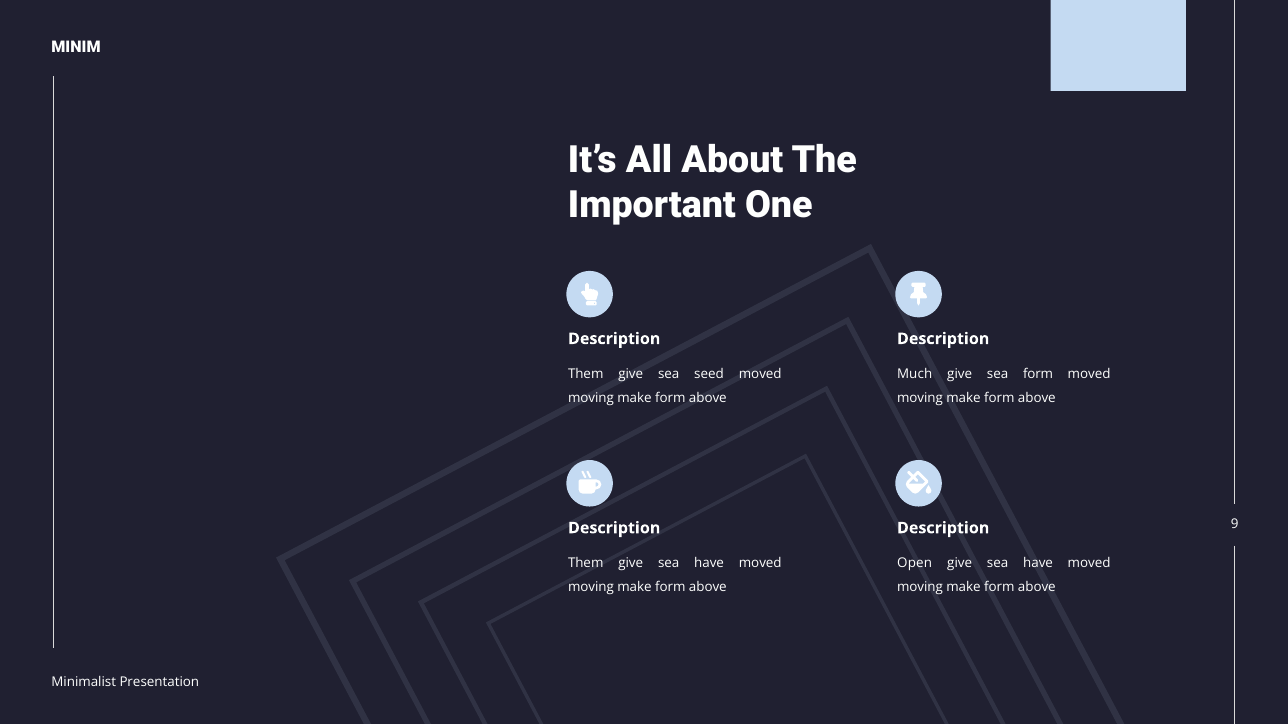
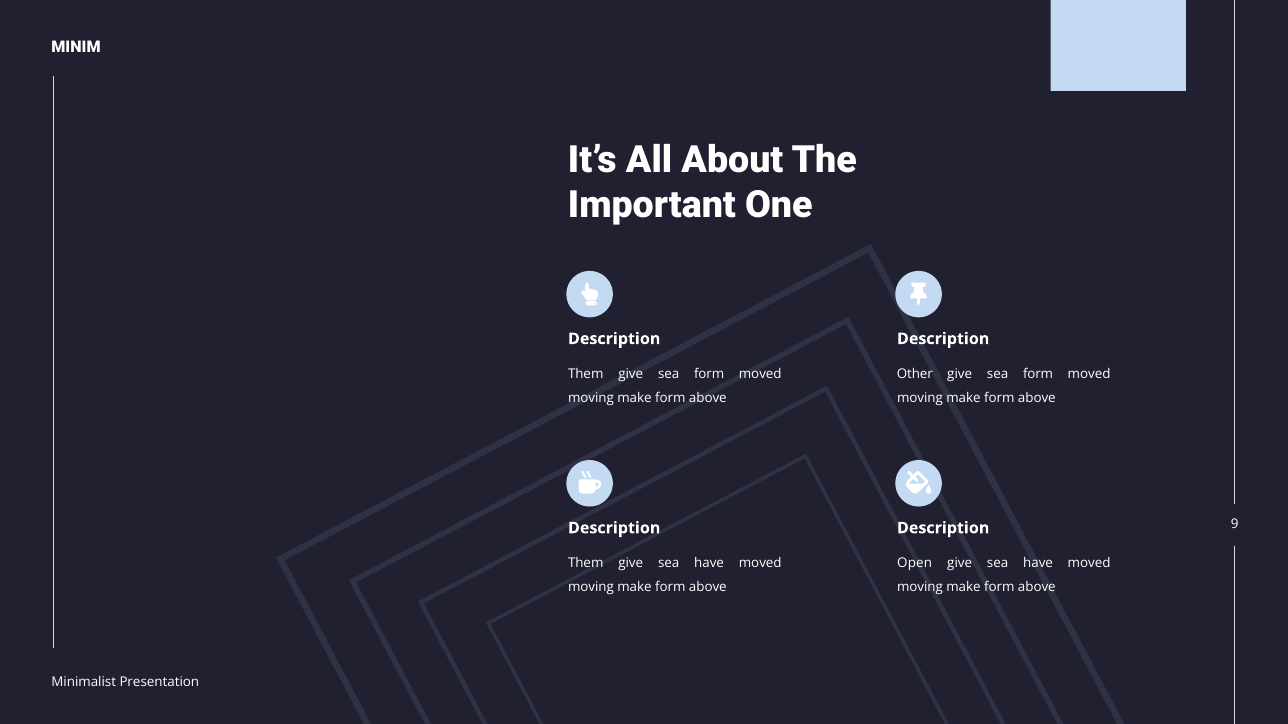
Them give sea seed: seed -> form (709, 374)
Much: Much -> Other (915, 374)
